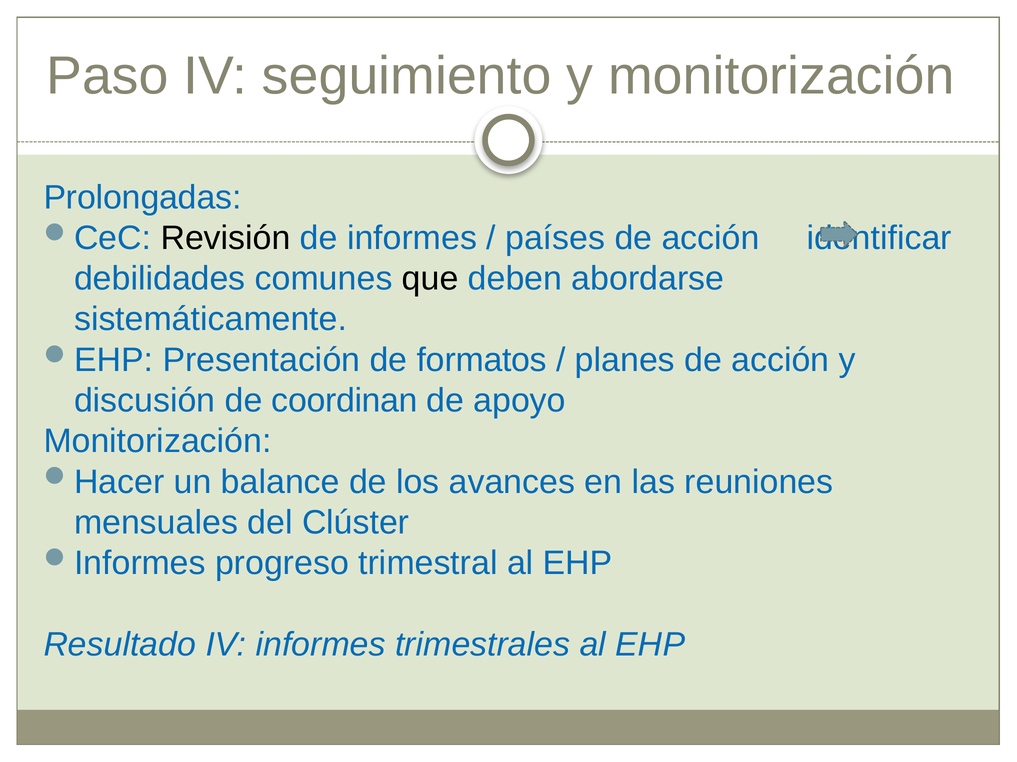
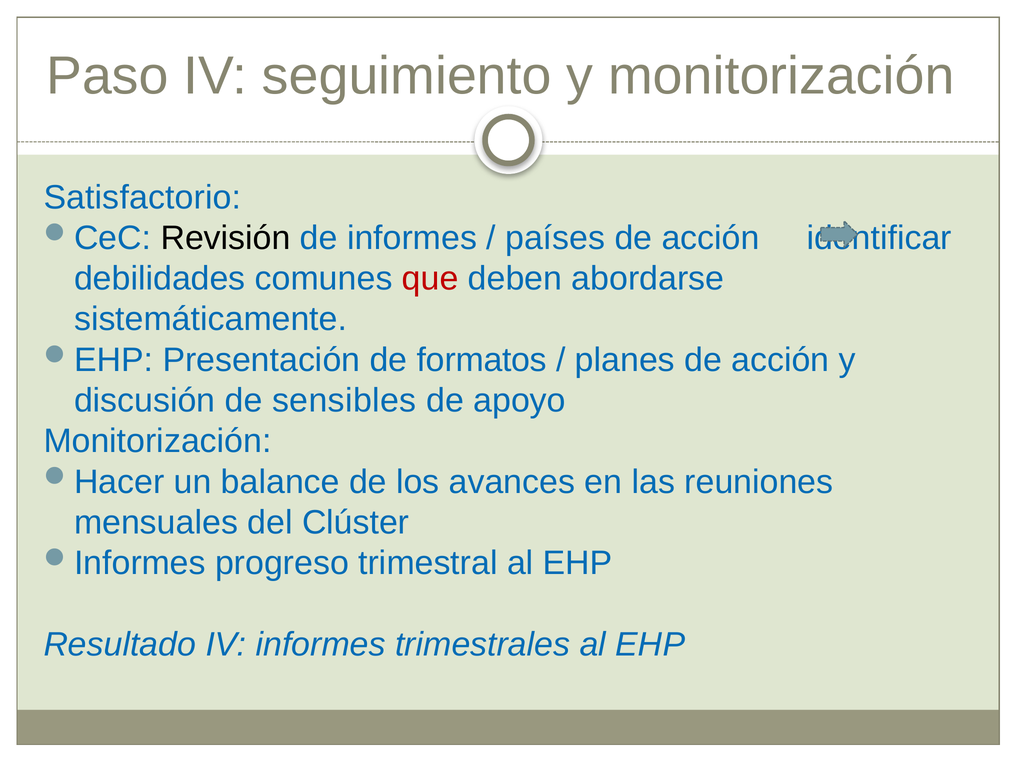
Prolongadas: Prolongadas -> Satisfactorio (142, 198)
que colour: black -> red (430, 279)
coordinan: coordinan -> sensibles (344, 401)
